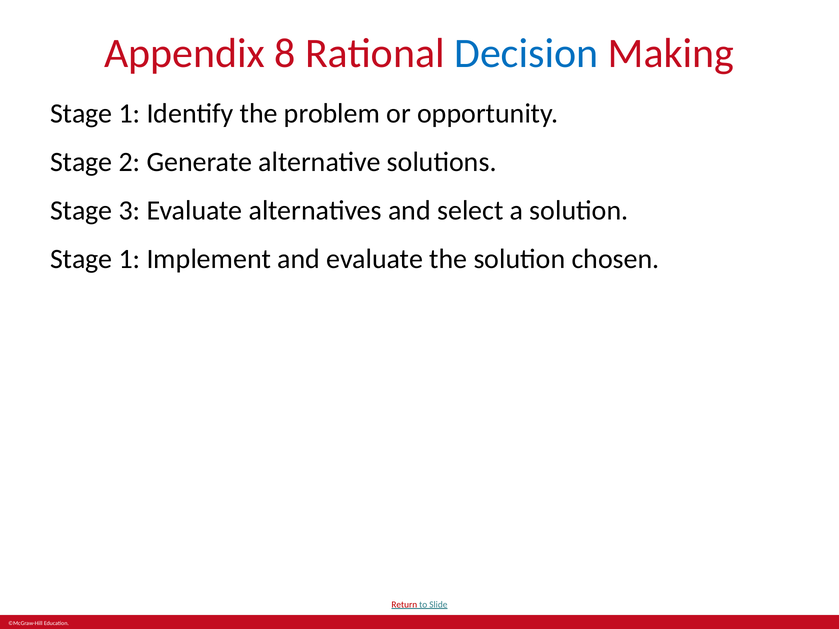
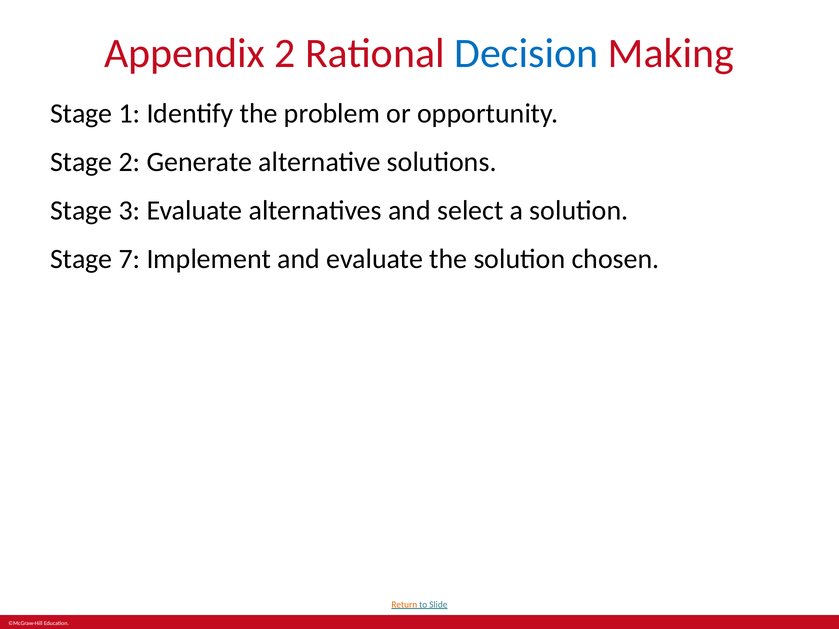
Appendix 8: 8 -> 2 (285, 53)
1: 1 -> 7 (129, 259)
Return colour: red -> orange (404, 605)
